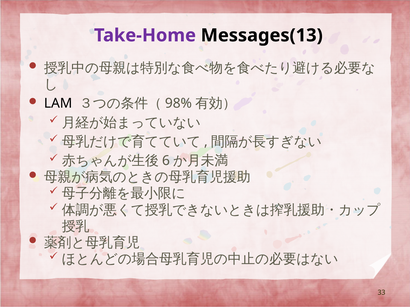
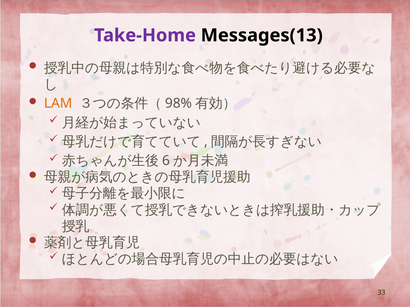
LAM colour: black -> orange (58, 104)
